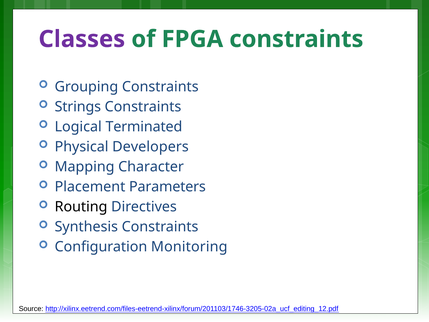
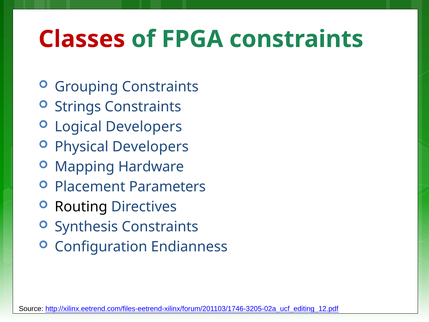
Classes colour: purple -> red (82, 39)
Logical Terminated: Terminated -> Developers (144, 127)
Character: Character -> Hardware (151, 167)
Monitoring: Monitoring -> Endianness (189, 247)
